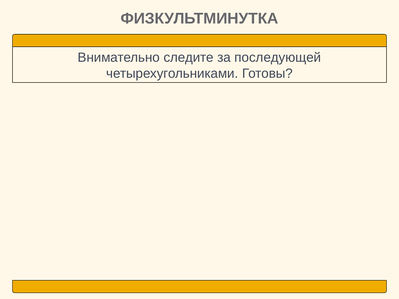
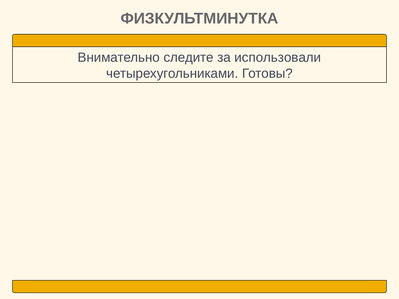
последующей: последующей -> использовали (278, 58)
